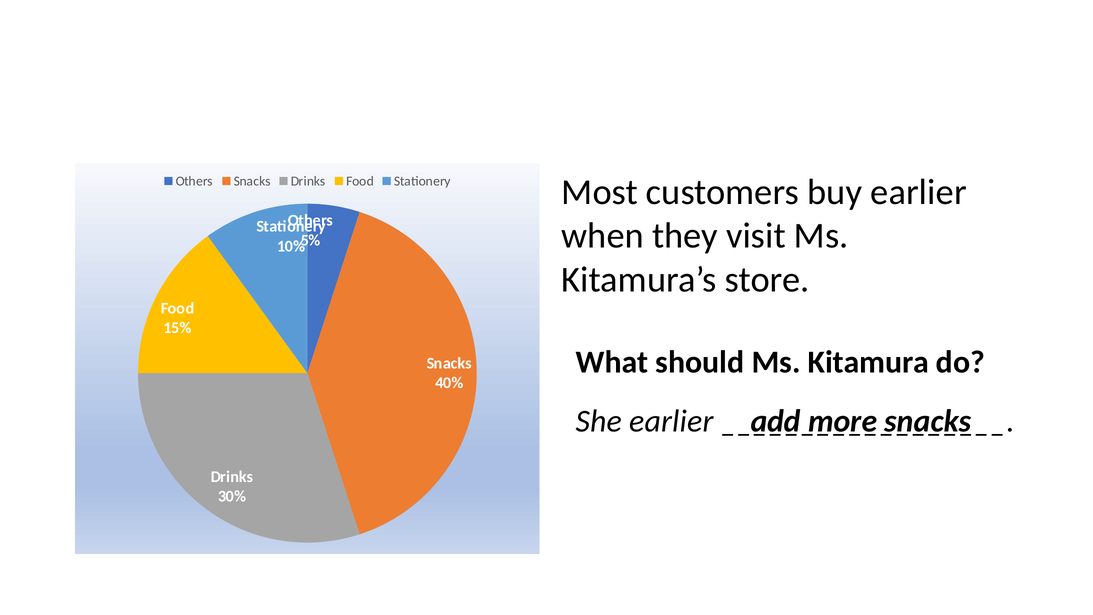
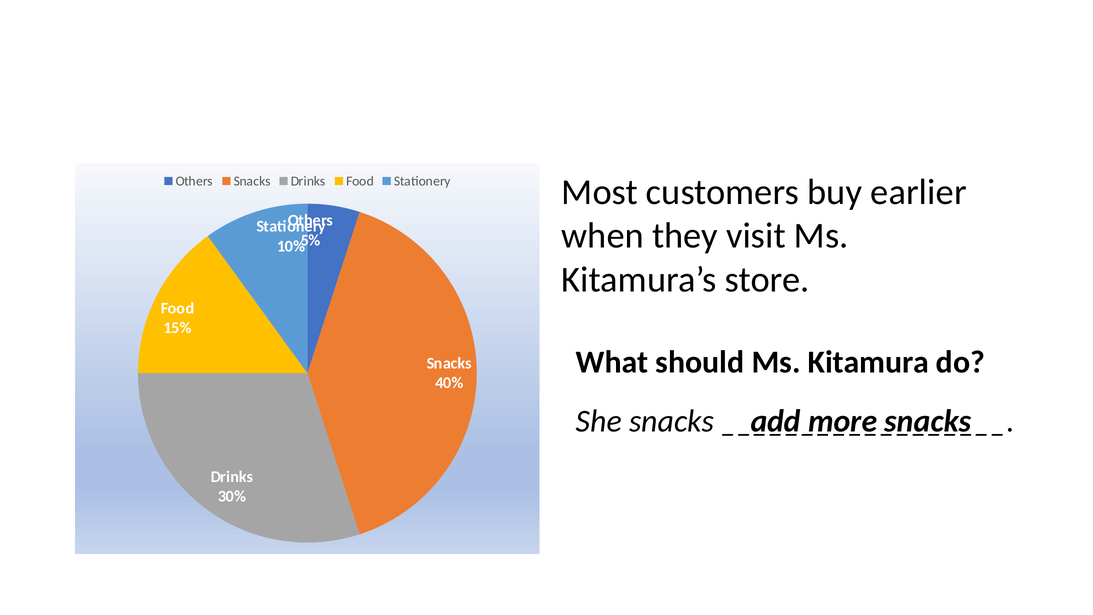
She earlier: earlier -> snacks (672, 421)
